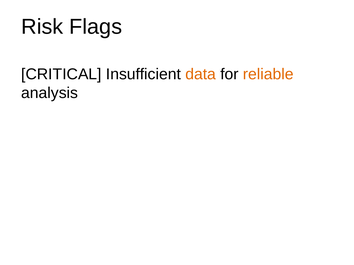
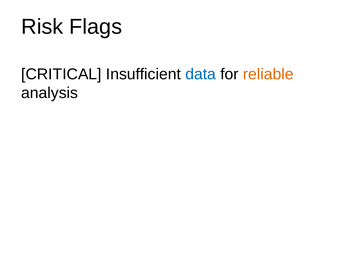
data colour: orange -> blue (201, 74)
